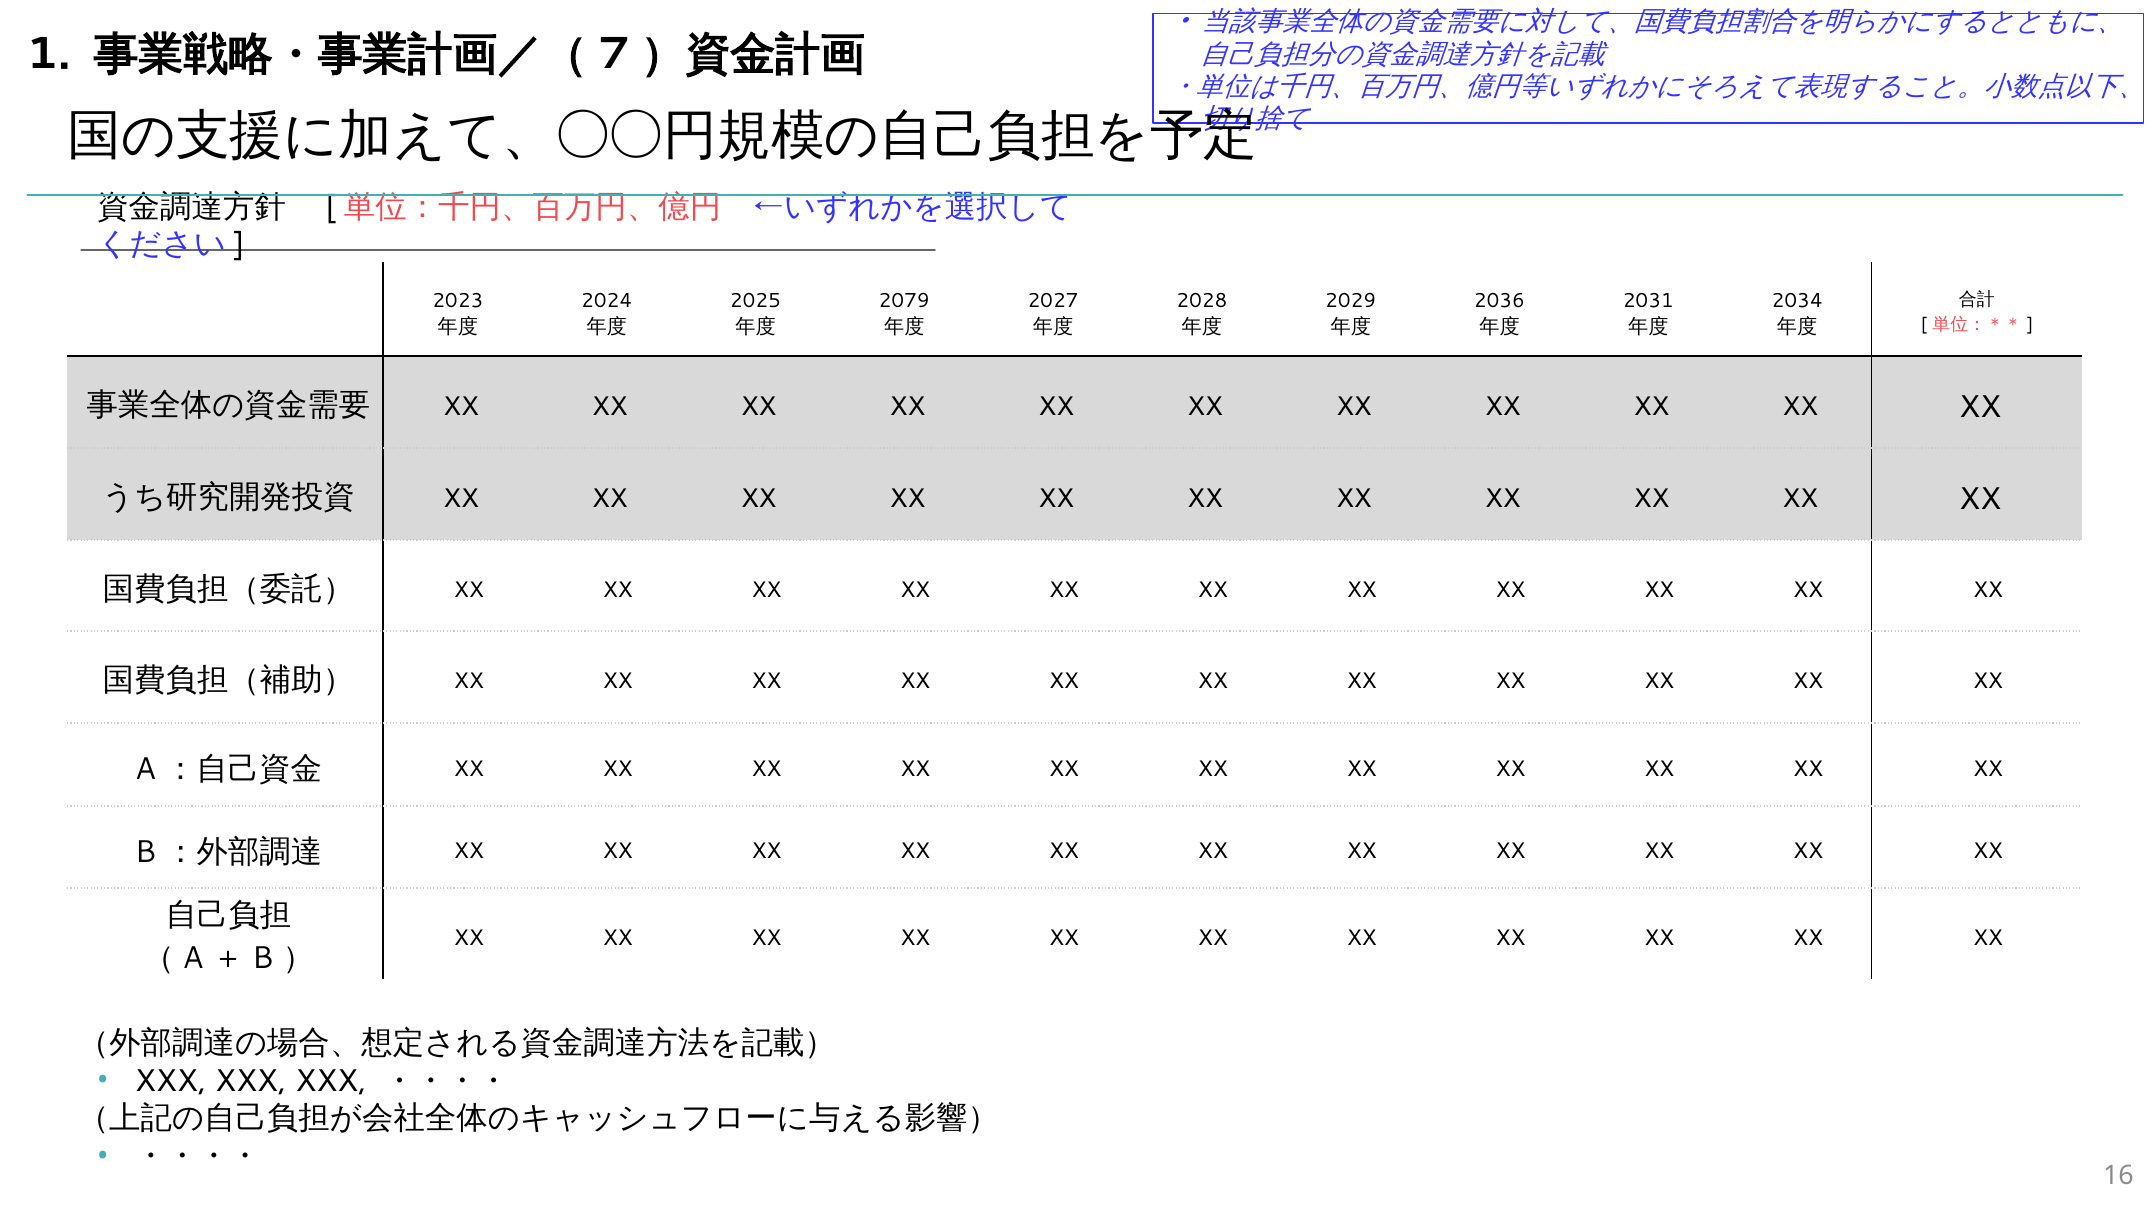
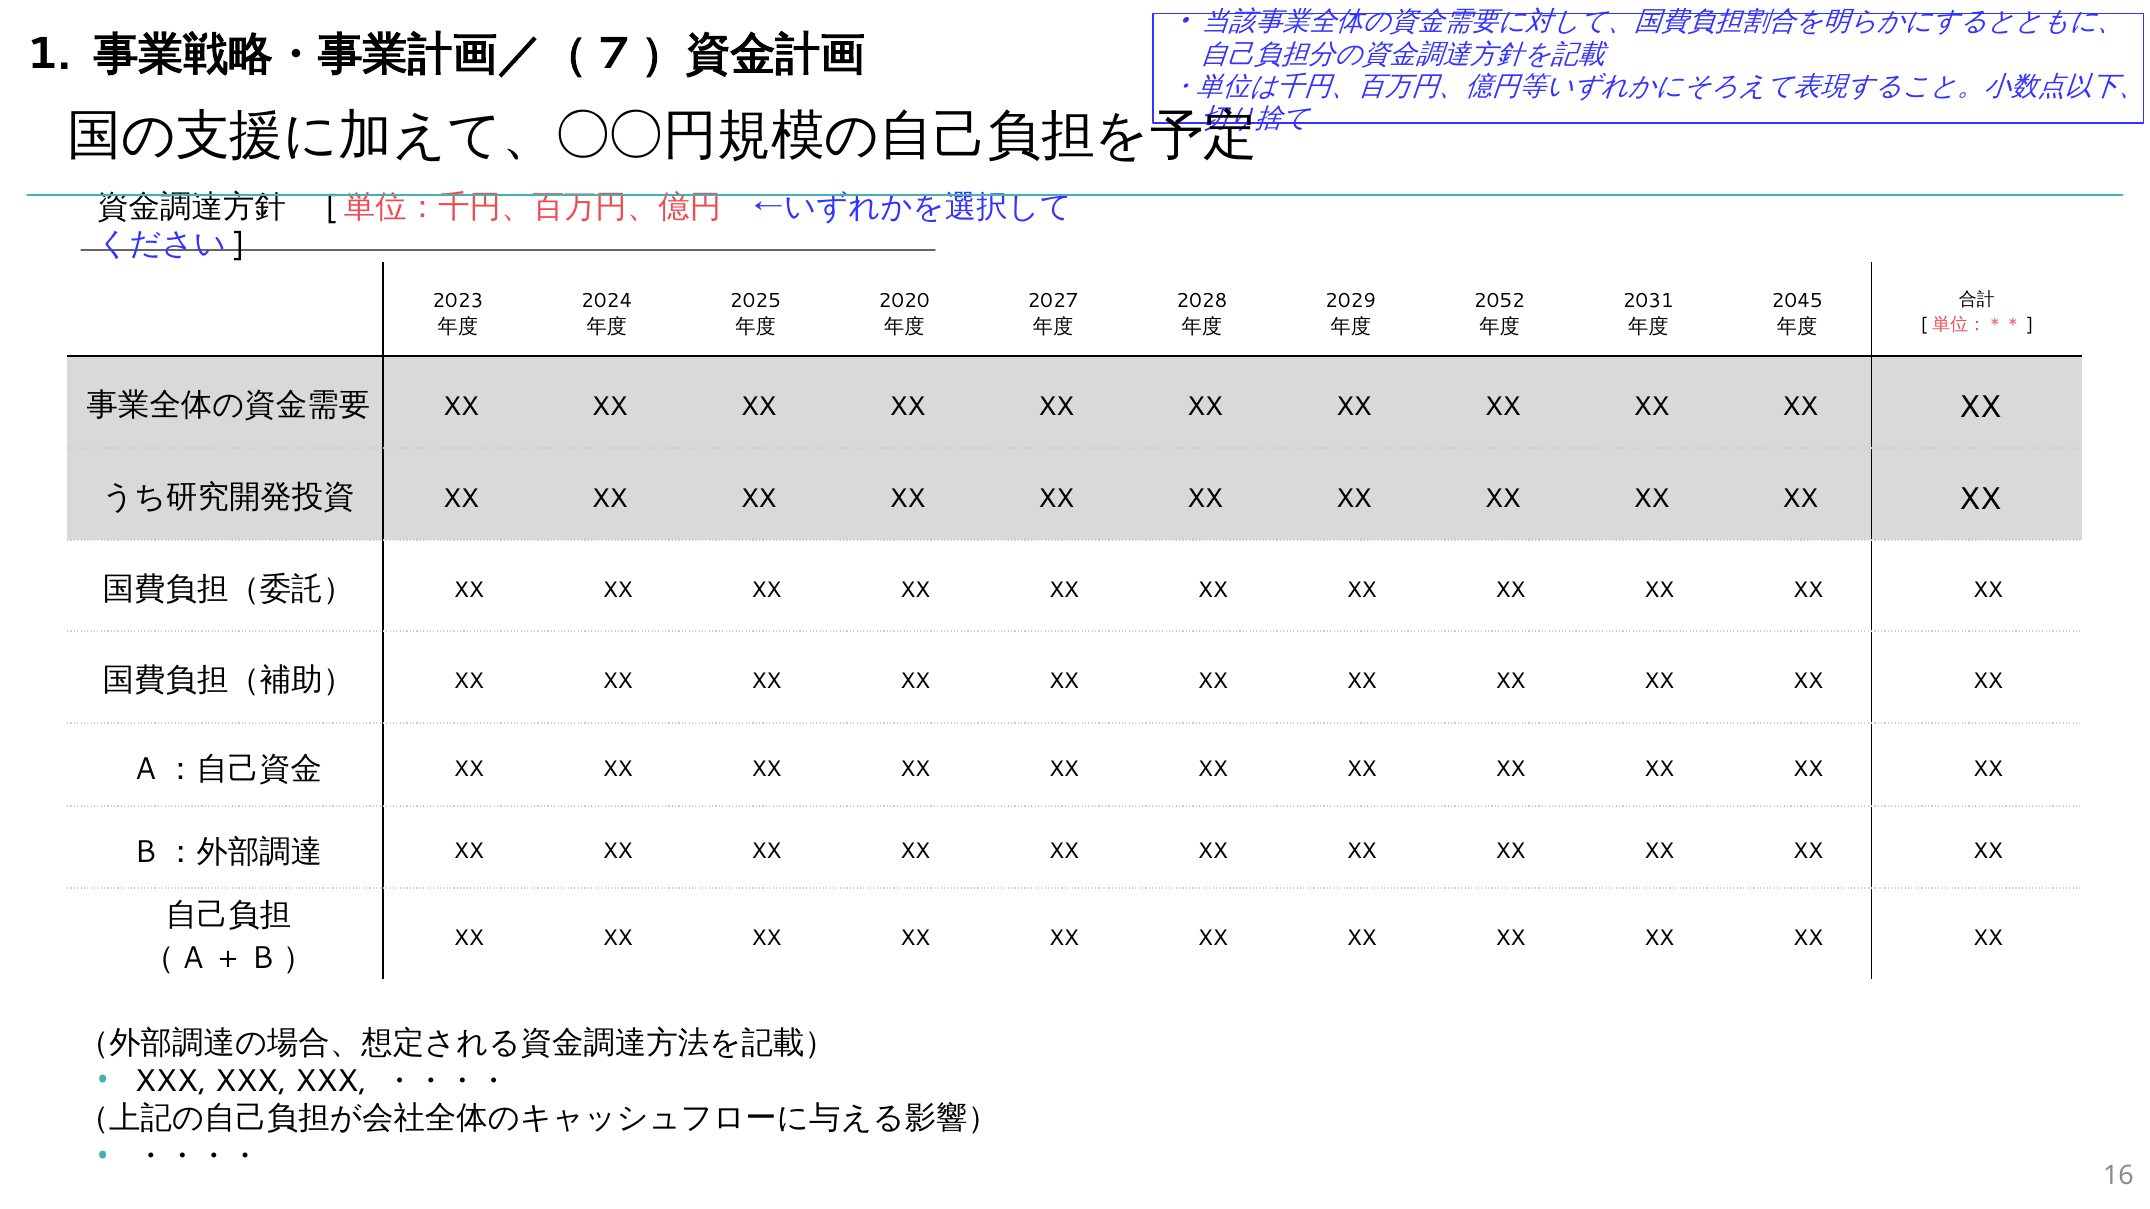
2079: 2079 -> 2020 (904, 301)
2036: 2036 -> 2052 (1499, 301)
2034: 2034 -> 2045 (1797, 301)
